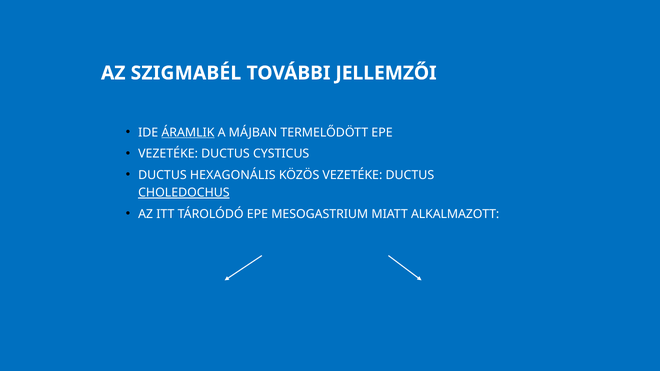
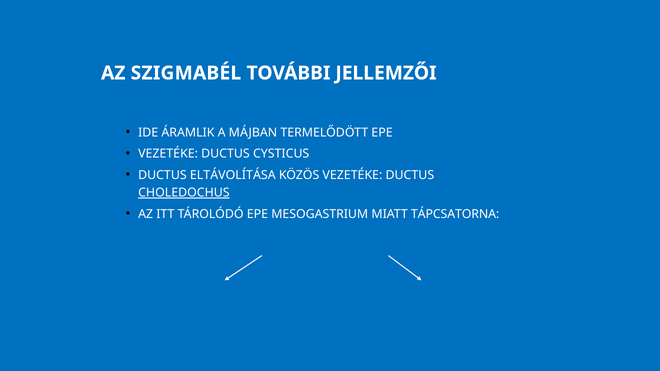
ÁRAMLIK underline: present -> none (188, 133)
HEXAGONÁLIS: HEXAGONÁLIS -> ELTÁVOLÍTÁSA (233, 175)
ALKALMAZOTT: ALKALMAZOTT -> TÁPCSATORNA (455, 214)
